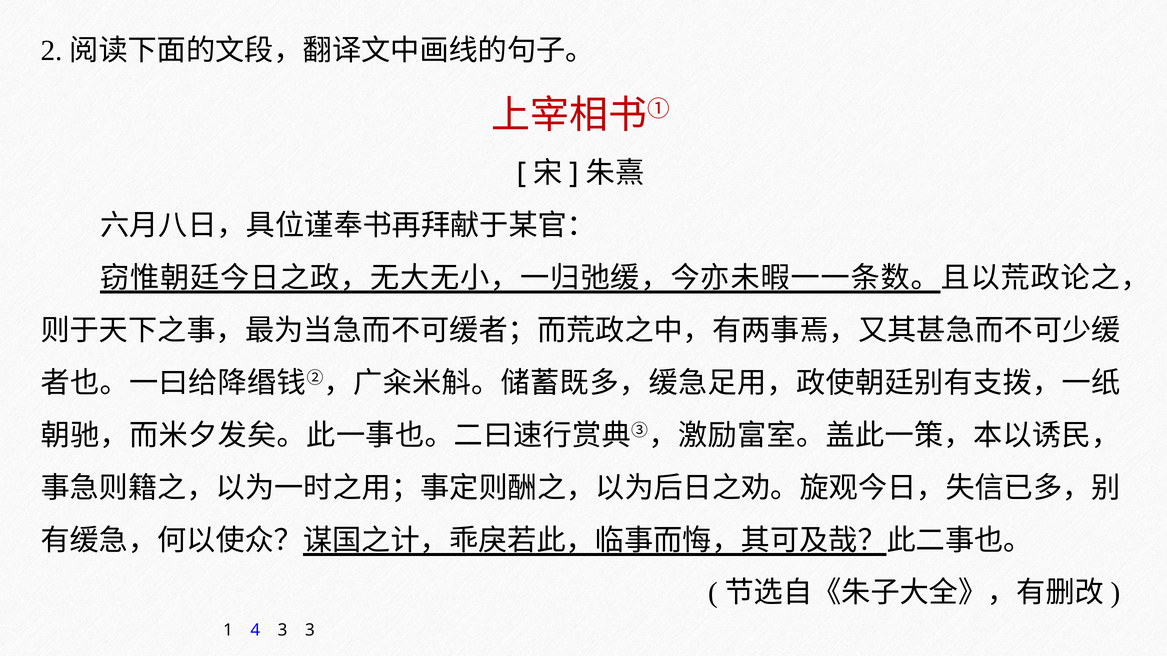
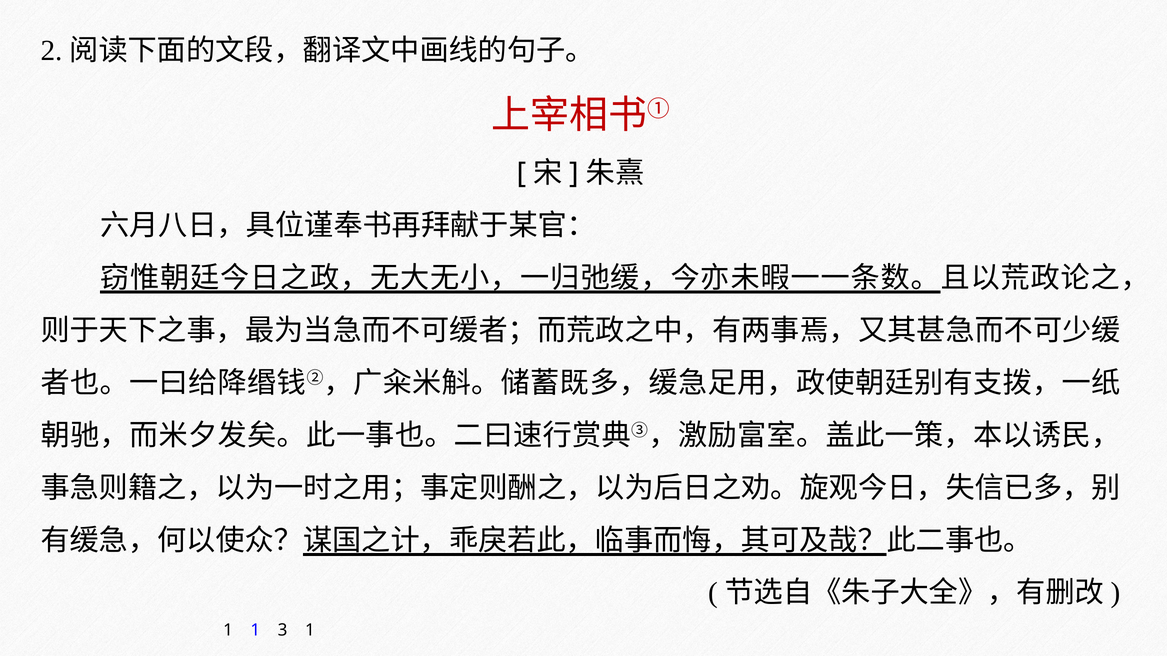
1 4: 4 -> 1 (255, 631)
3 3: 3 -> 1 (310, 631)
